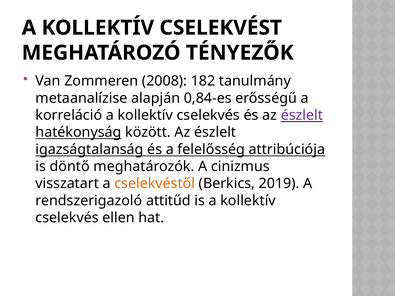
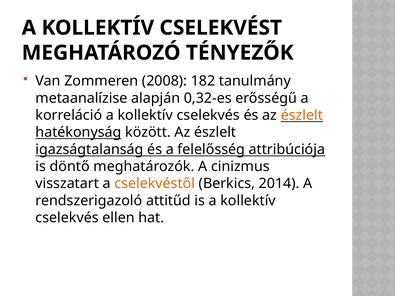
0,84-es: 0,84-es -> 0,32-es (208, 98)
észlelt colour: purple -> orange (302, 115)
2019: 2019 -> 2014 (279, 184)
